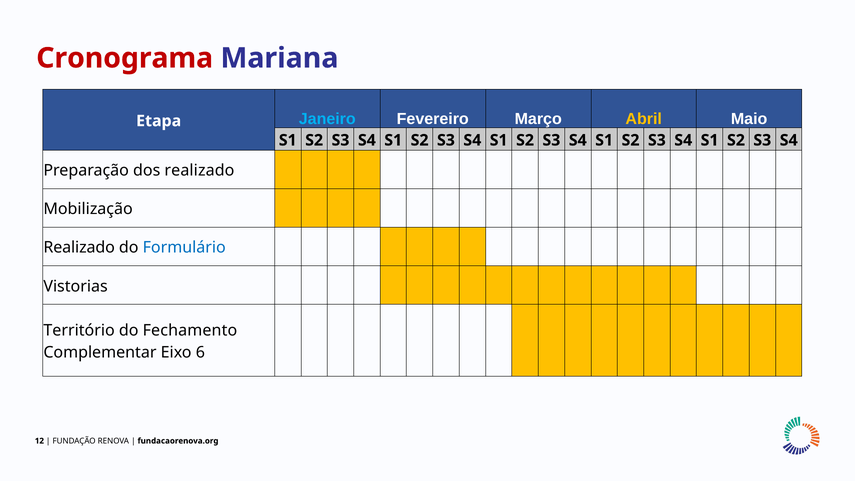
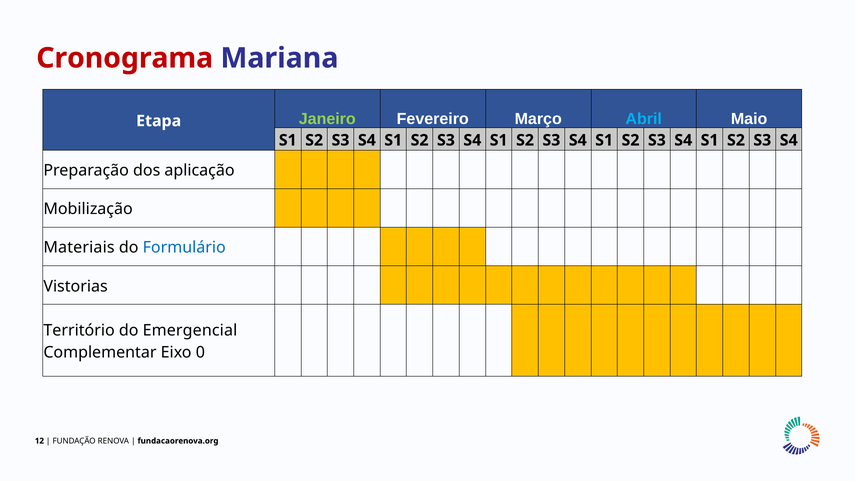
Janeiro colour: light blue -> light green (327, 119)
Abril colour: yellow -> light blue (644, 119)
dos realizado: realizado -> aplicação (200, 171)
Realizado: Realizado -> Materiais (79, 248)
Fechamento: Fechamento -> Emergencial (190, 331)
6: 6 -> 0 (200, 352)
